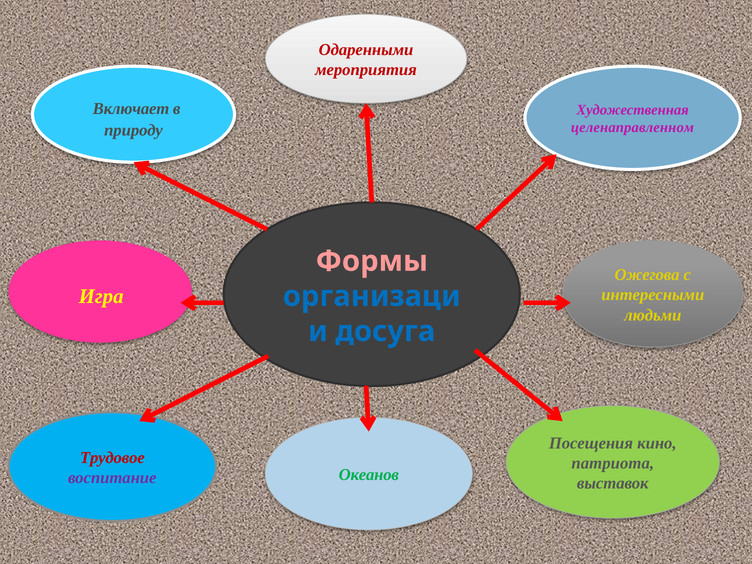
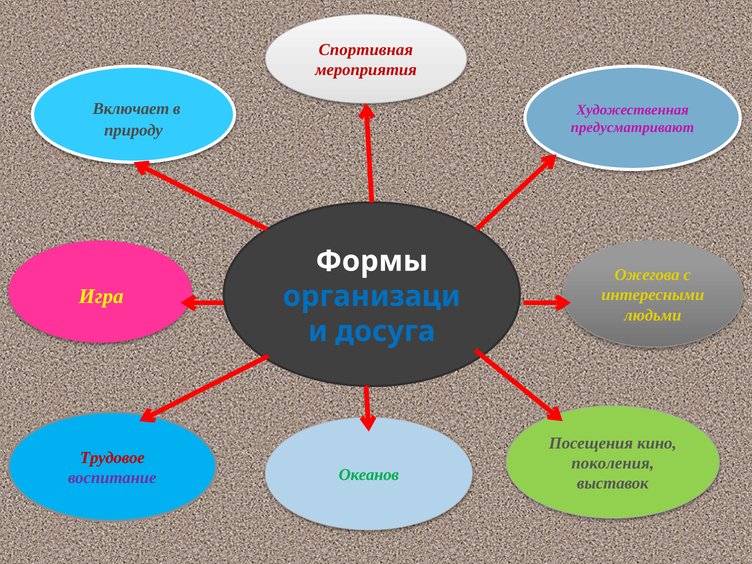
Одаренными: Одаренными -> Спортивная (366, 50)
целенаправленном: целенаправленном -> предусматривают (632, 128)
Формы colour: pink -> white (372, 261)
патриота: патриота -> поколения (613, 463)
